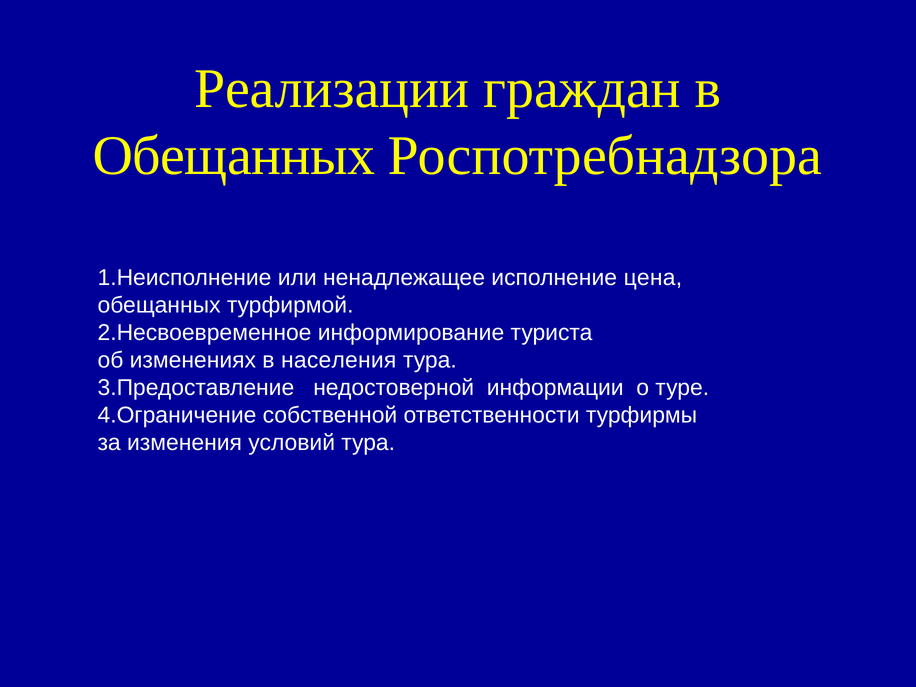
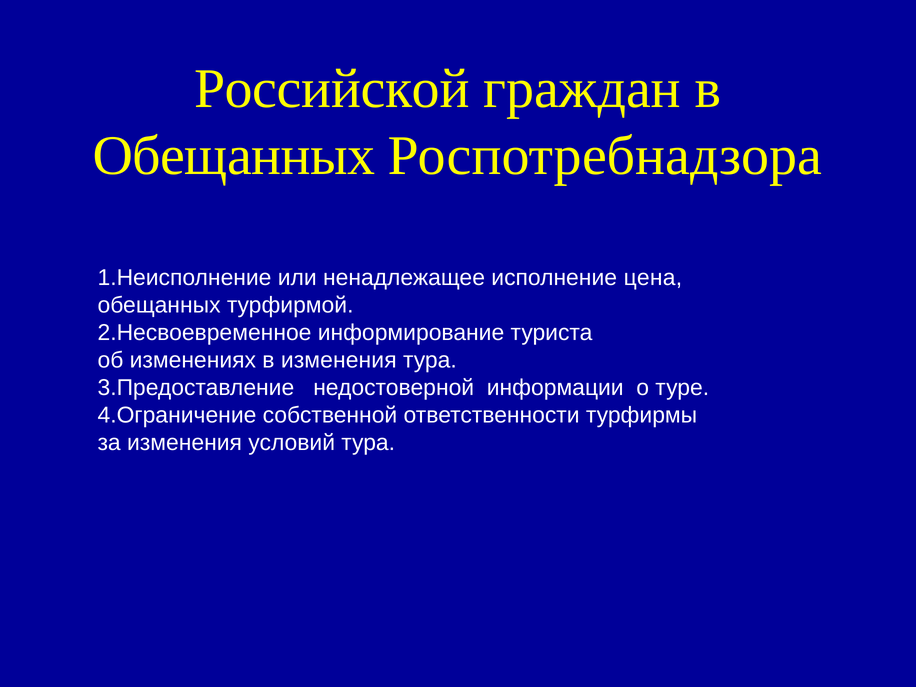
Реализации: Реализации -> Российской (332, 89)
в населения: населения -> изменения (339, 360)
